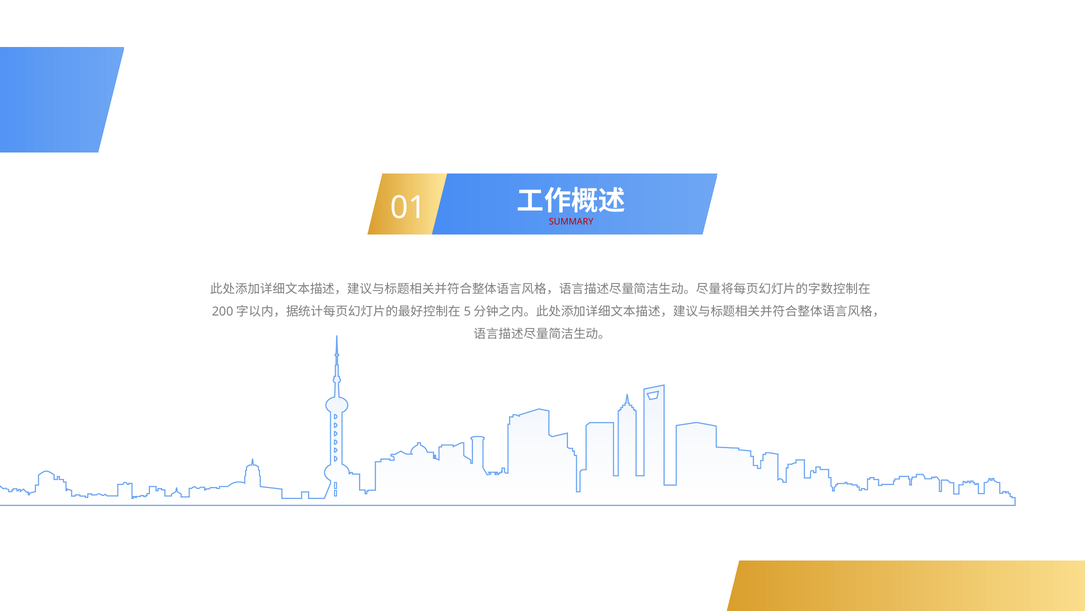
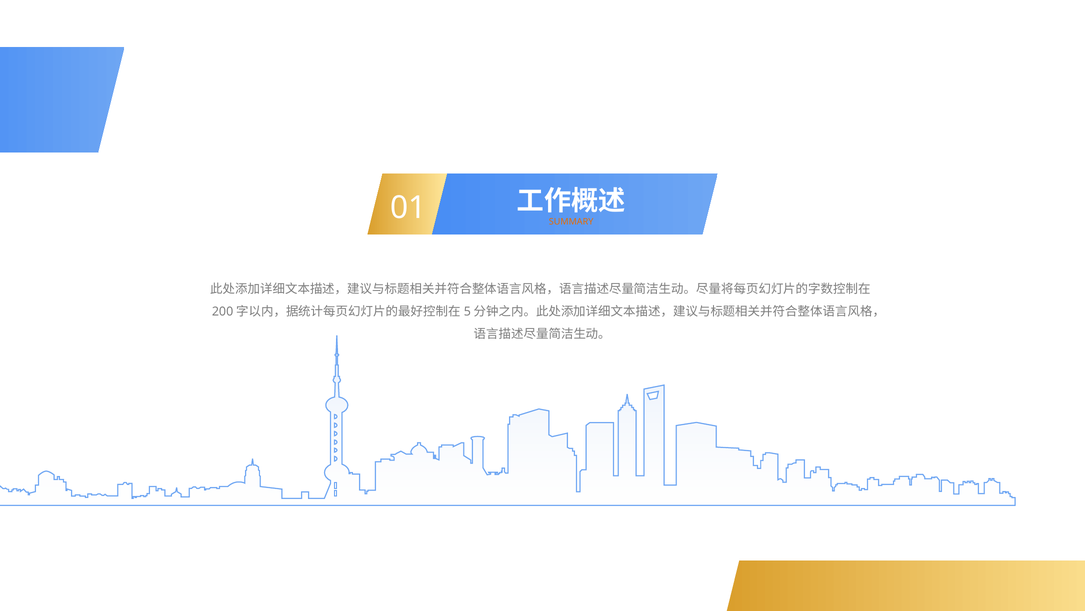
SUMMARY colour: red -> orange (571, 221)
